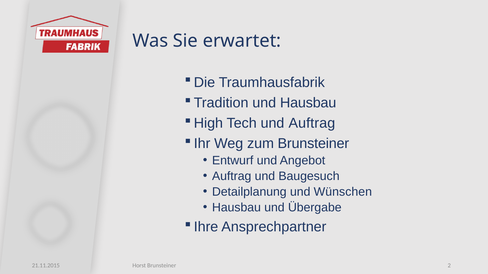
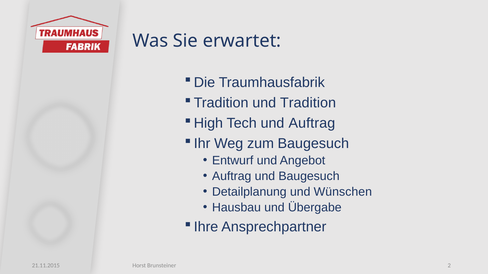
und Hausbau: Hausbau -> Tradition (308, 103)
zum Brunsteiner: Brunsteiner -> Baugesuch (313, 144)
